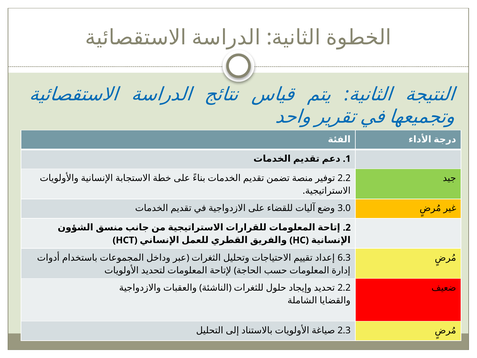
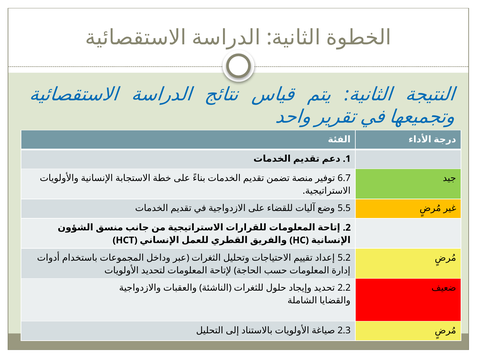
2.2: 2.2 -> 6.7 (344, 178)
3.0: 3.0 -> 5.5 (344, 208)
6.3: 6.3 -> 5.2 (344, 257)
